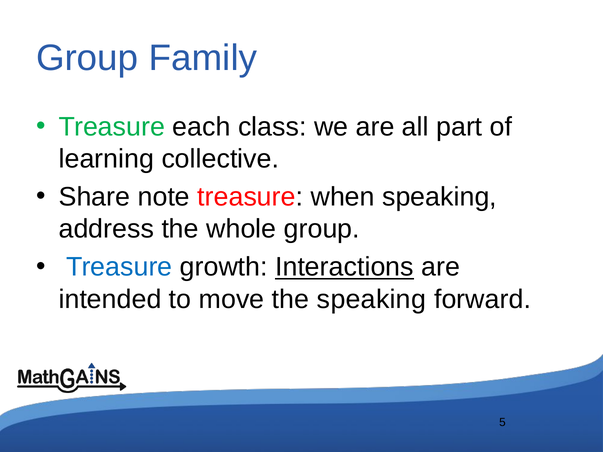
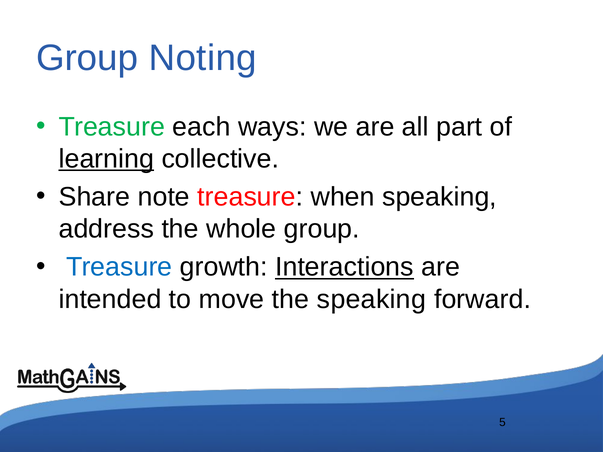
Family: Family -> Noting (203, 58)
class: class -> ways (272, 127)
learning underline: none -> present (106, 159)
